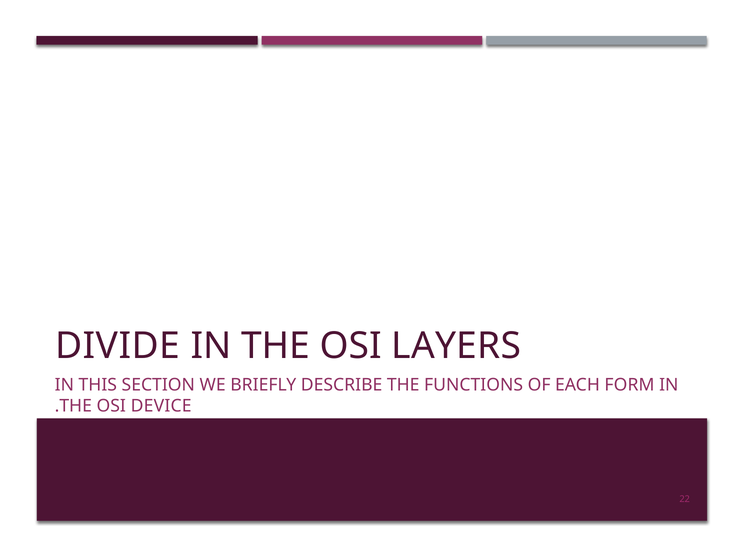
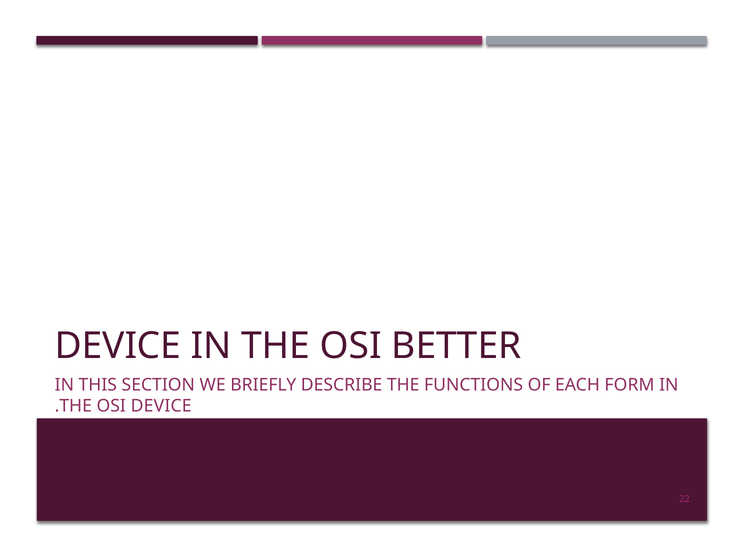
DIVIDE: DIVIDE -> DEVICE (118, 346)
LAYERS: LAYERS -> BETTER (456, 346)
